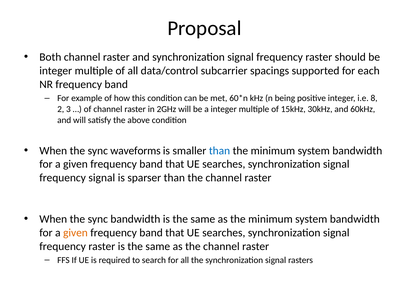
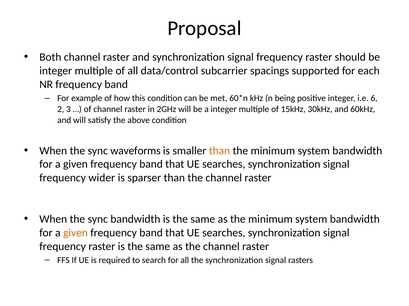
8: 8 -> 6 (374, 99)
than colour: blue -> orange (220, 151)
frequency signal: signal -> wider (102, 178)
